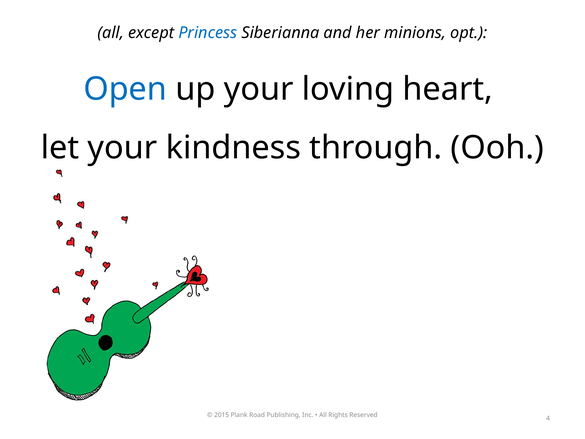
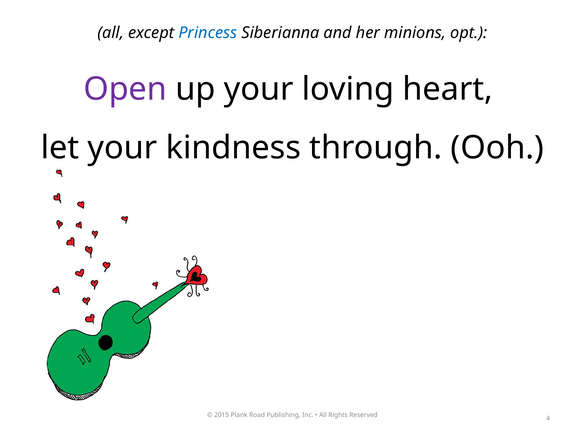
Open colour: blue -> purple (125, 89)
